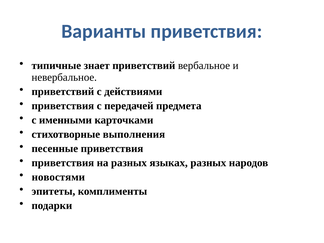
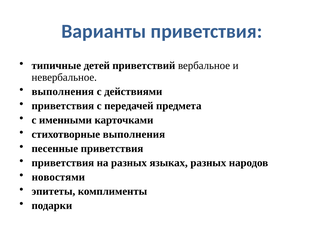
знает: знает -> детей (97, 66)
приветствий: приветствий -> выполнения (63, 91)
